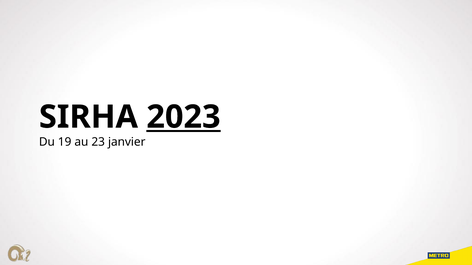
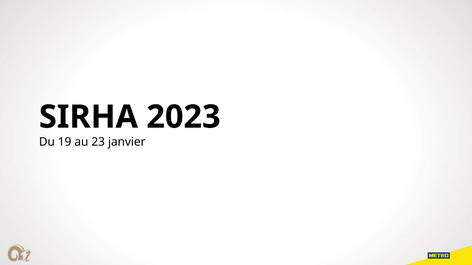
2023 underline: present -> none (183, 117)
